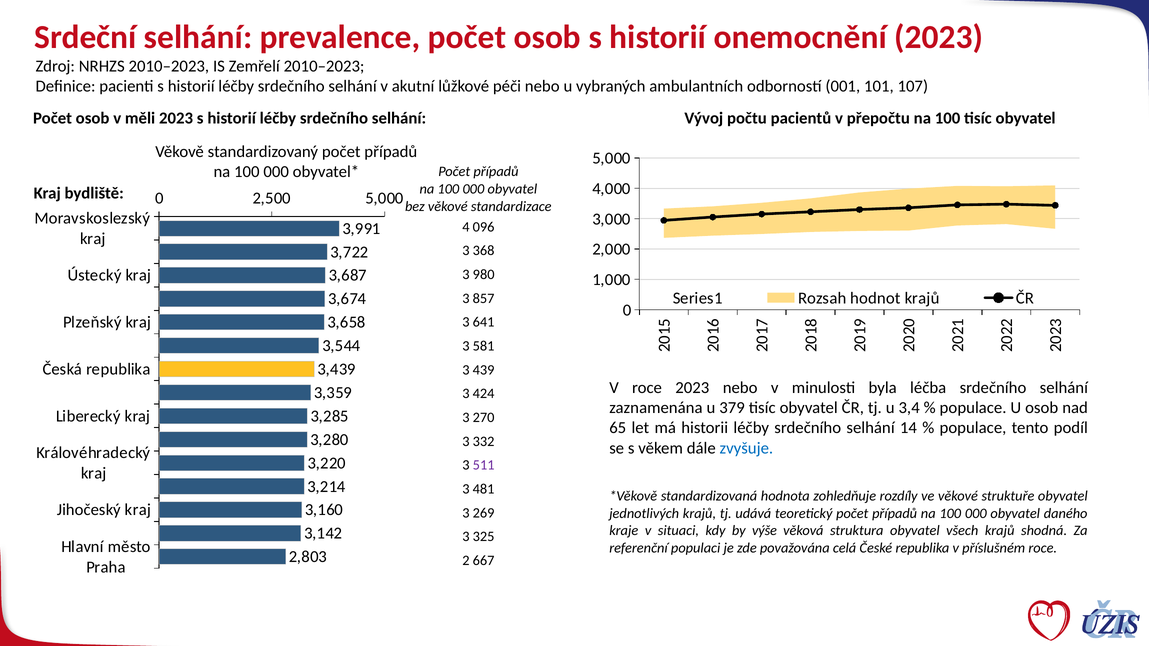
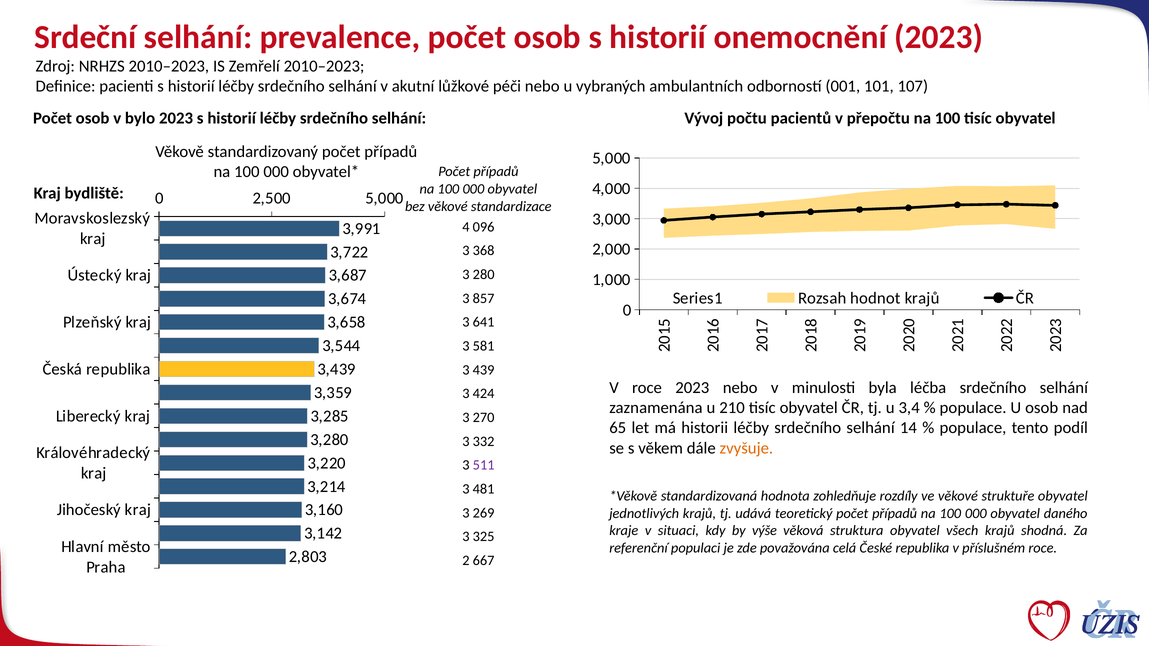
měli: měli -> bylo (140, 118)
980: 980 -> 280 (484, 275)
379: 379 -> 210 (732, 408)
zvyšuje colour: blue -> orange (746, 448)
